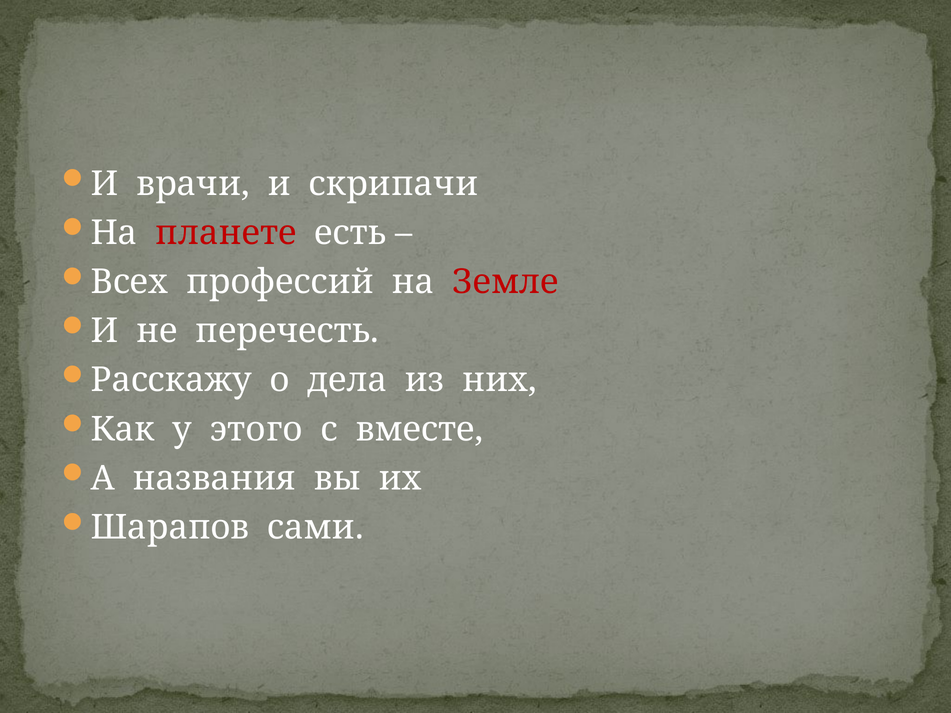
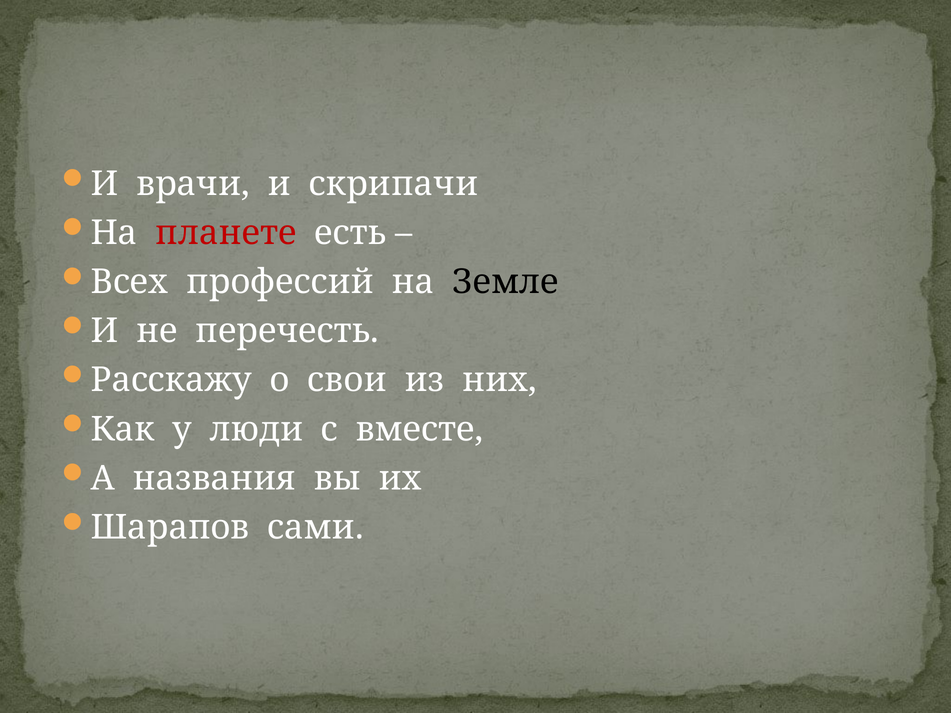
Земле colour: red -> black (506, 282)
дела: дела -> свои (347, 380)
этого: этого -> люди (257, 429)
